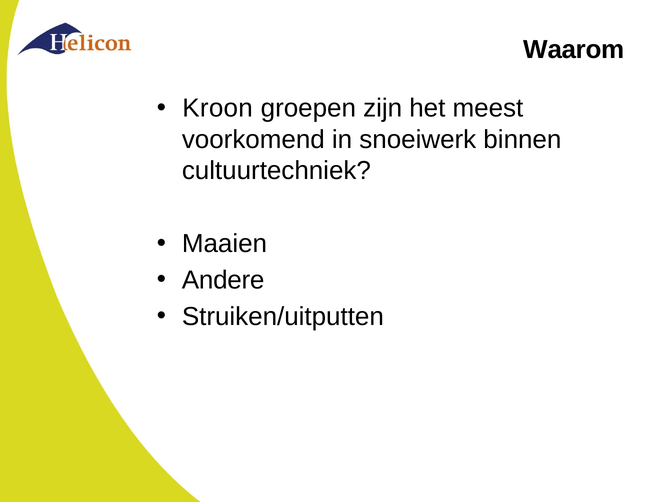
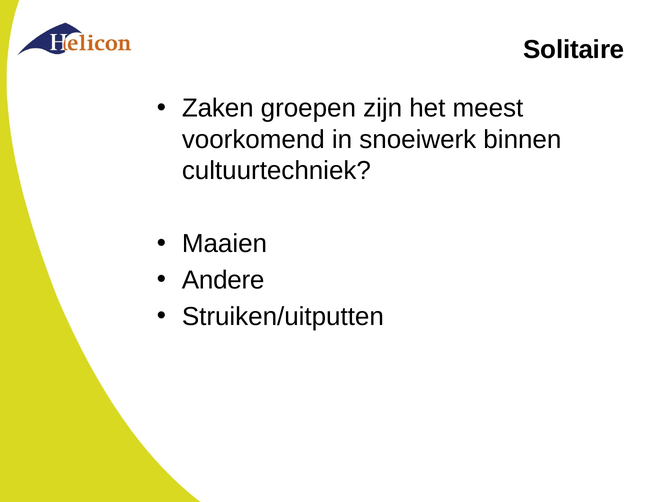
Waarom: Waarom -> Solitaire (574, 50)
Kroon: Kroon -> Zaken (218, 108)
